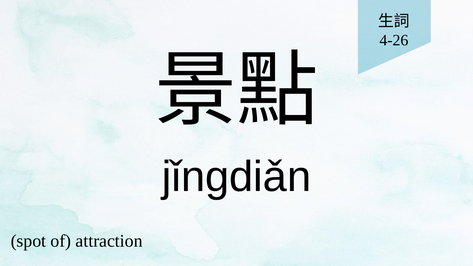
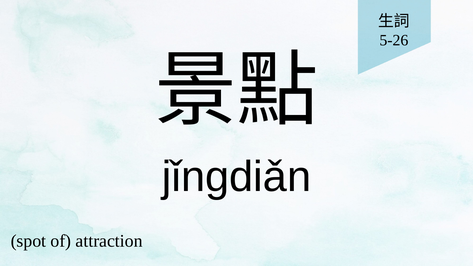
4-26: 4-26 -> 5-26 (394, 40)
